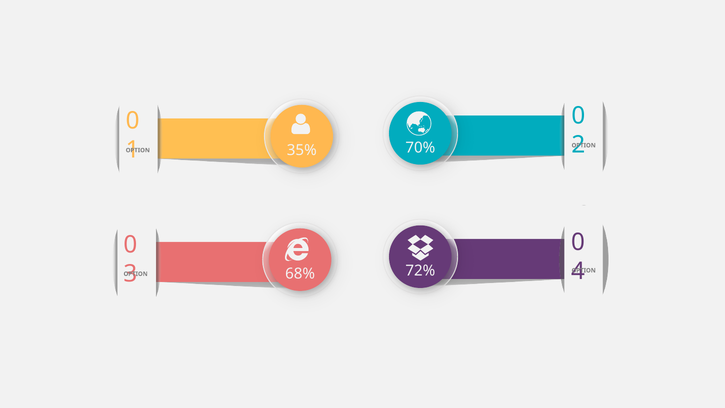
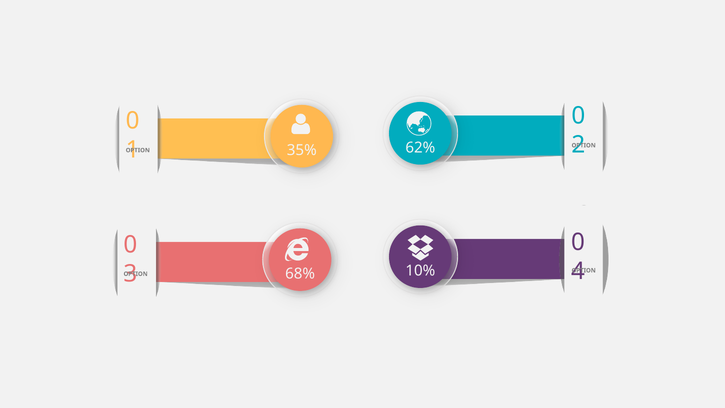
70%: 70% -> 62% (420, 147)
72%: 72% -> 10% (420, 271)
